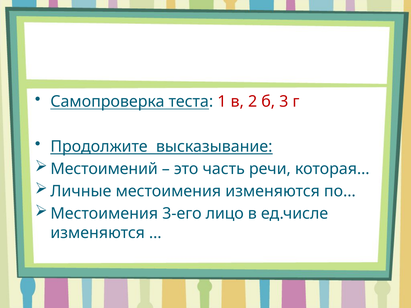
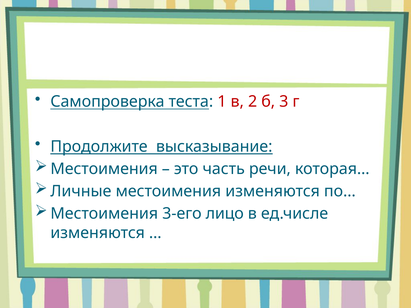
Местоимений: Местоимений -> Местоимения (104, 169)
